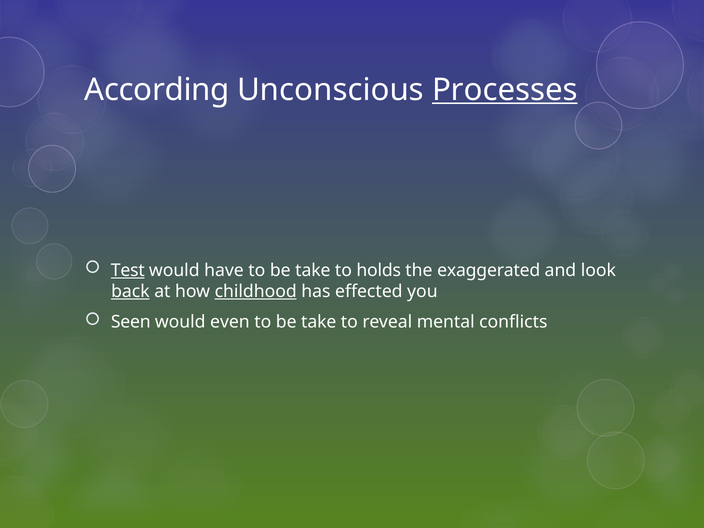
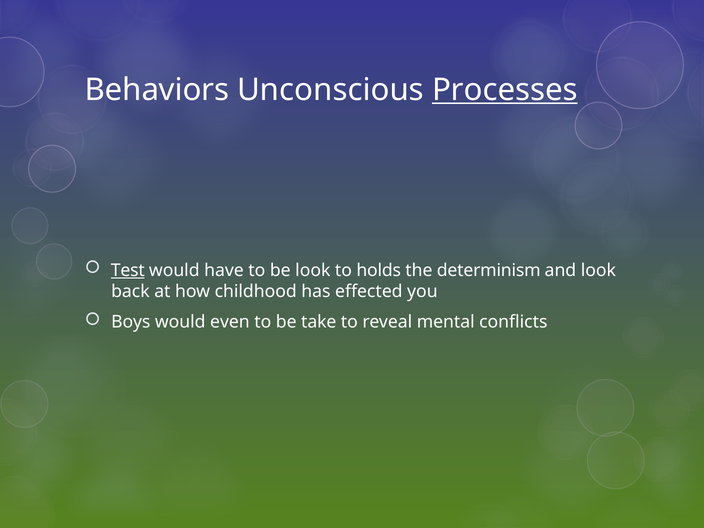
According: According -> Behaviors (157, 90)
have to be take: take -> look (313, 270)
exaggerated: exaggerated -> determinism (489, 270)
back underline: present -> none (130, 292)
childhood underline: present -> none (256, 292)
Seen: Seen -> Boys (131, 322)
